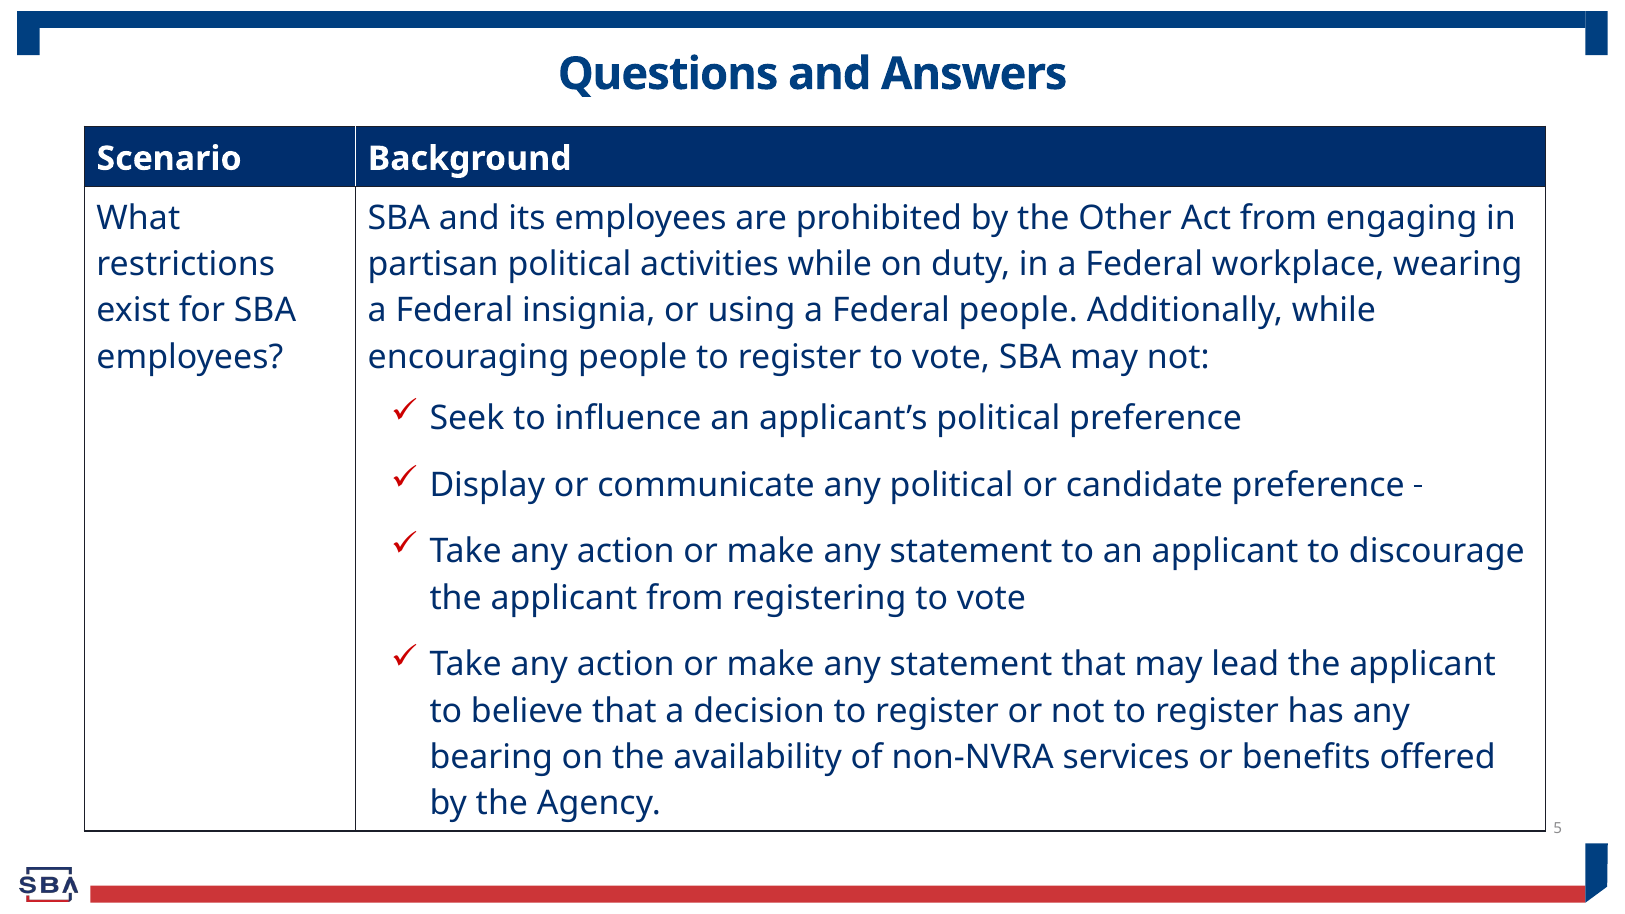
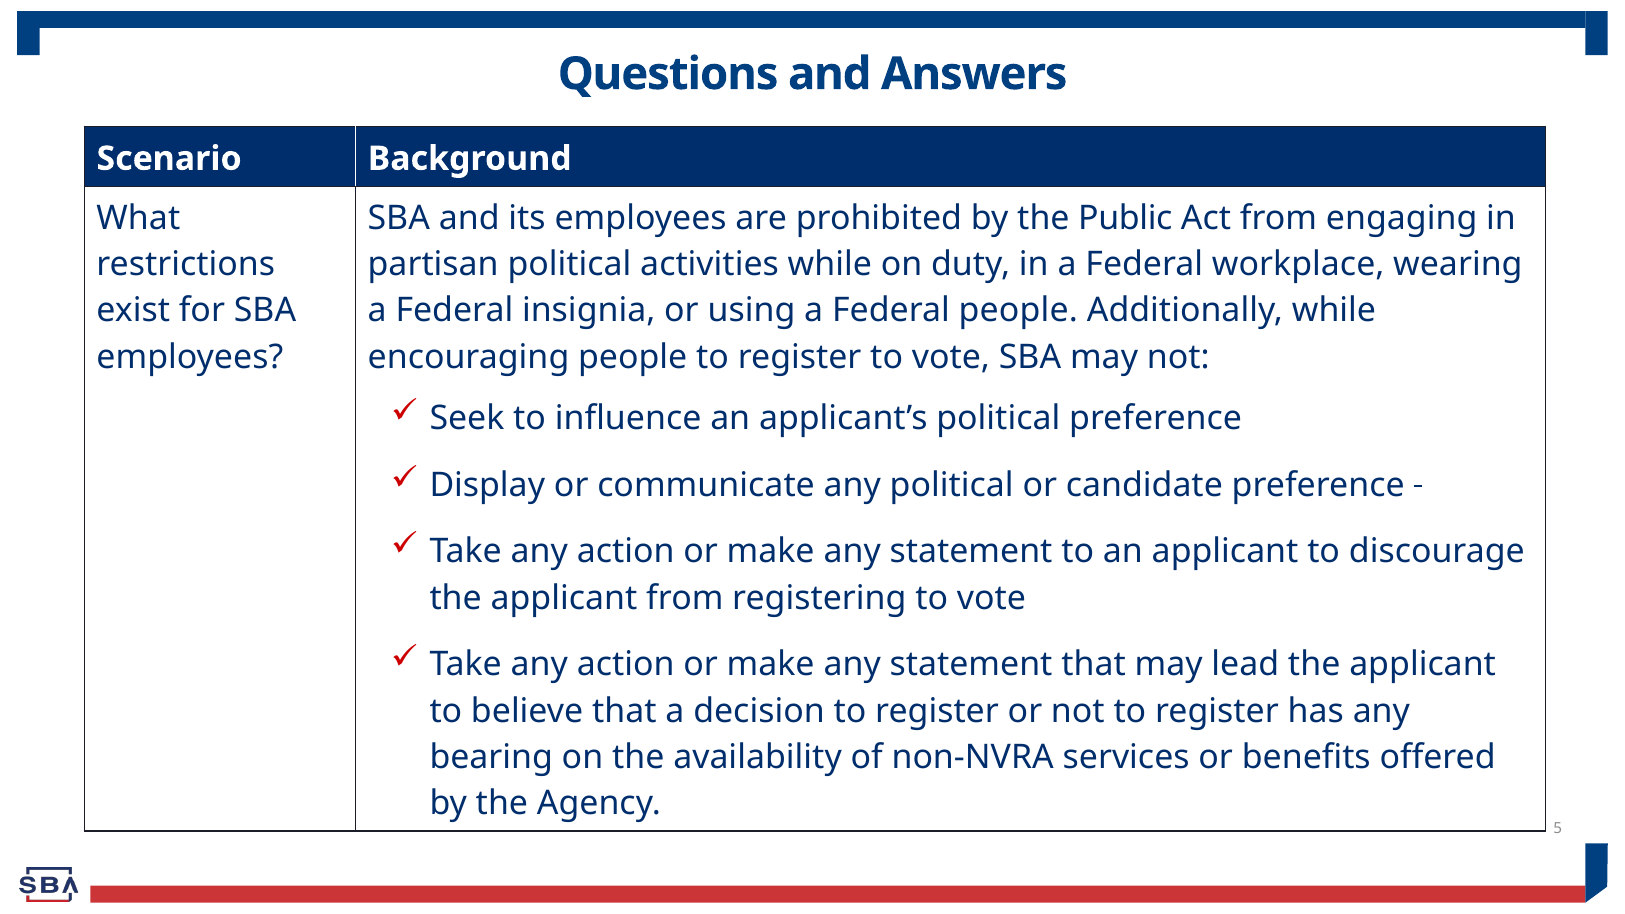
Other: Other -> Public (1125, 218)
